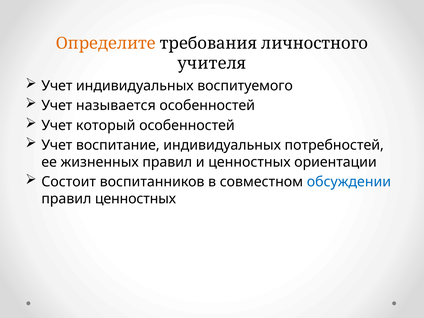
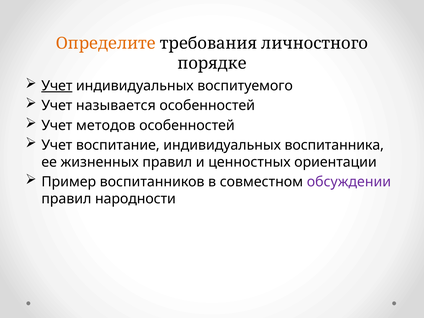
учителя: учителя -> порядке (212, 63)
Учет underline: none -> present (57, 86)
который: который -> методов (106, 125)
потребностей: потребностей -> воспитанника (334, 145)
Состоит: Состоит -> Пример (69, 182)
обсуждении colour: blue -> purple (349, 182)
правил ценностных: ценностных -> народности (135, 199)
